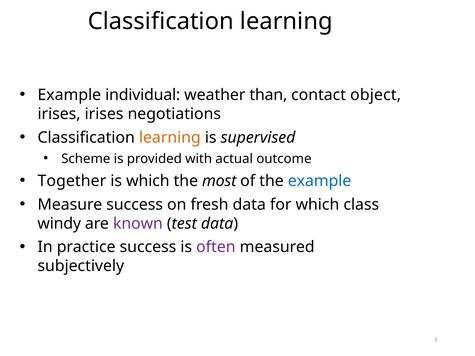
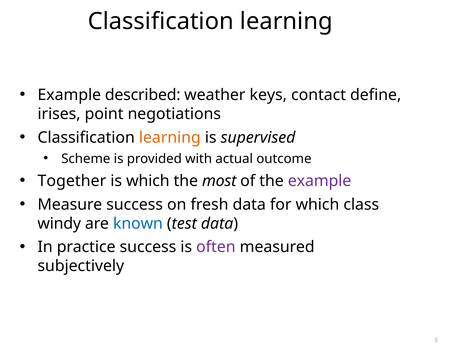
individual: individual -> described (143, 95)
than: than -> keys (268, 95)
object: object -> define (376, 95)
irises irises: irises -> point (104, 114)
example colour: blue -> purple (320, 181)
known colour: purple -> blue (138, 224)
